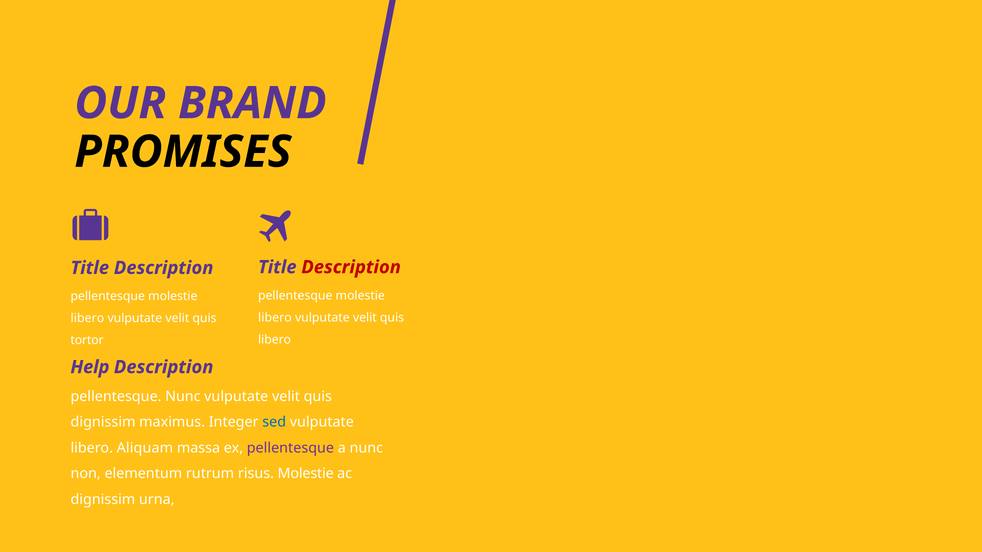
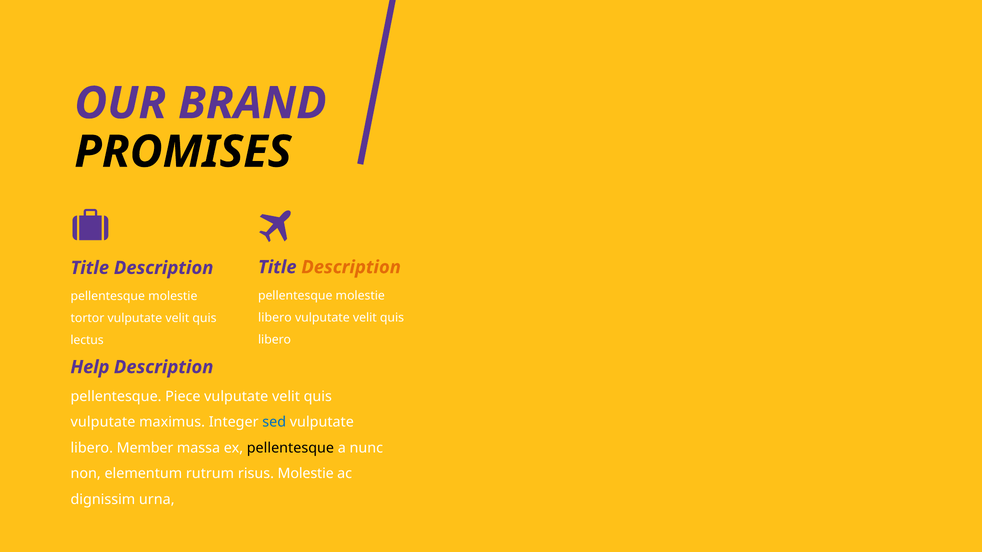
Description colour: red -> orange (351, 267)
libero: libero -> tortor (87, 319)
tortor: tortor -> lectus (87, 341)
pellentesque Nunc: Nunc -> Piece (183, 397)
dignissim: dignissim -> vulputate (103, 422)
Aliquam: Aliquam -> Member (145, 448)
pellentesque colour: purple -> black (290, 448)
